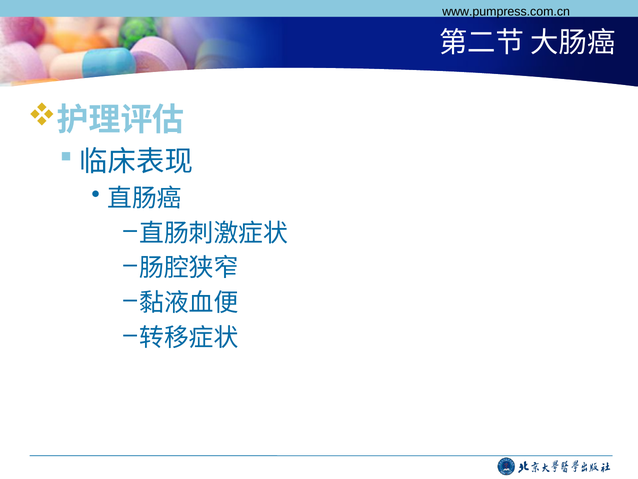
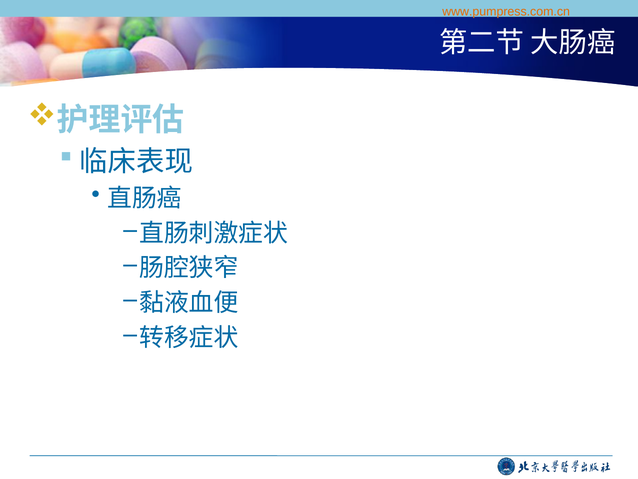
www.pumpress.com.cn colour: black -> orange (506, 11)
